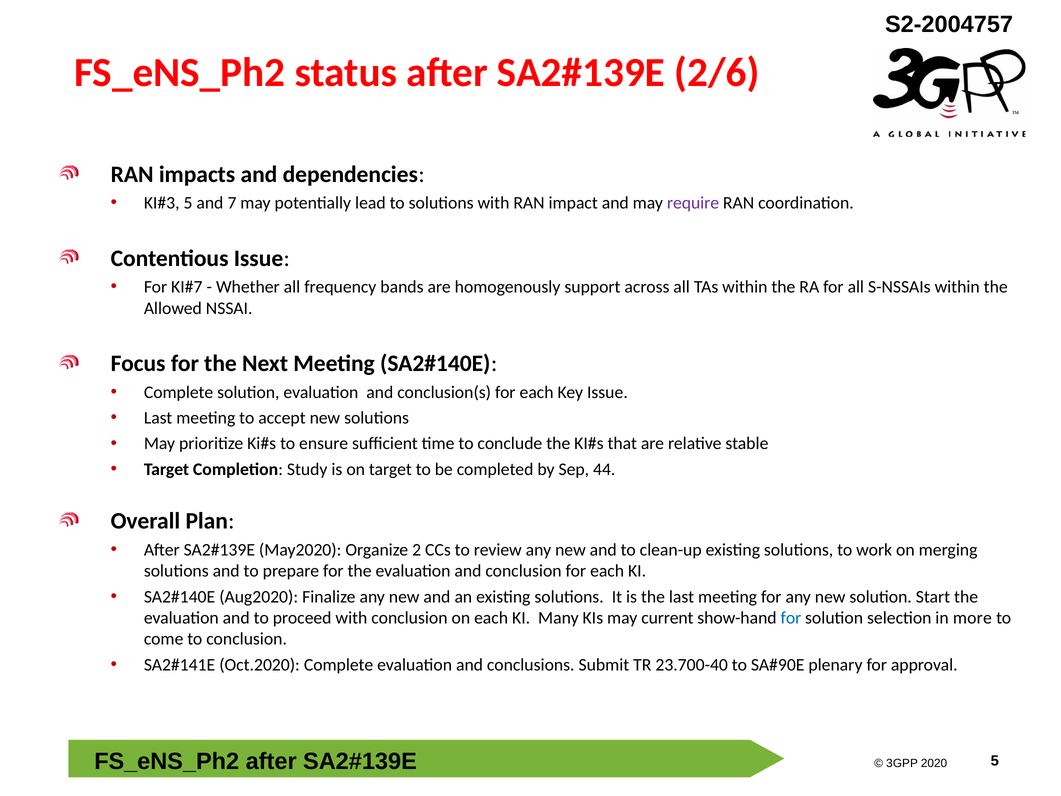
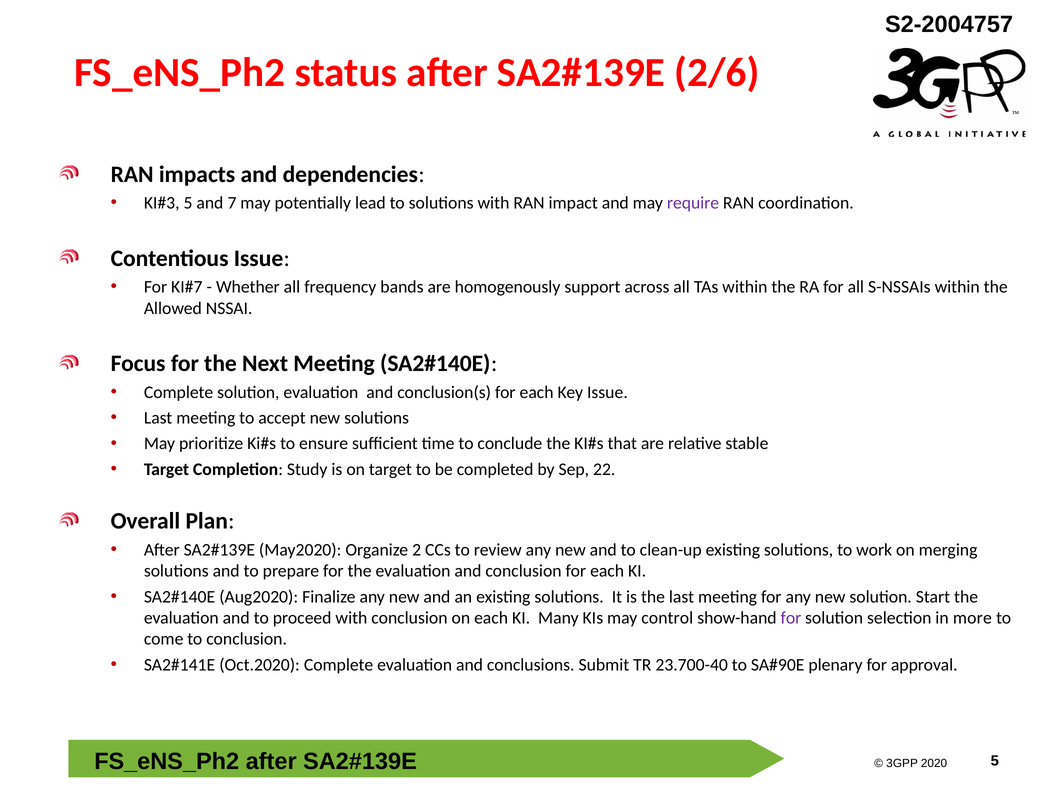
44: 44 -> 22 (604, 469)
current: current -> control (667, 618)
for colour: blue -> purple (791, 618)
